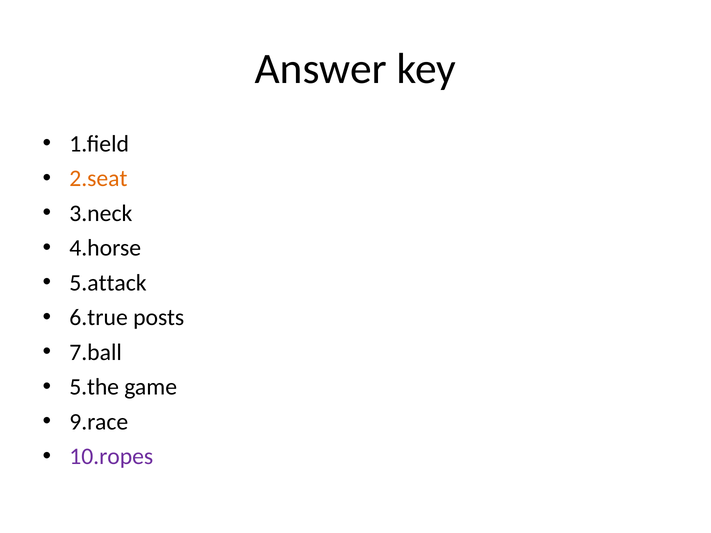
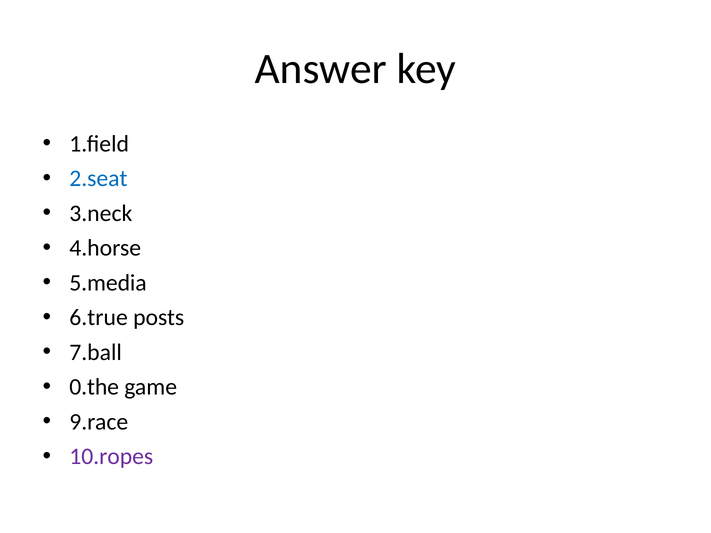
2.seat colour: orange -> blue (98, 179)
5.attack: 5.attack -> 5.media (108, 283)
5.the: 5.the -> 0.the (94, 387)
